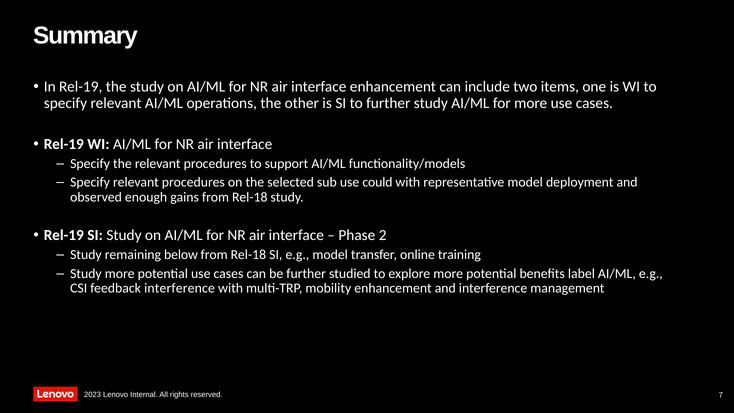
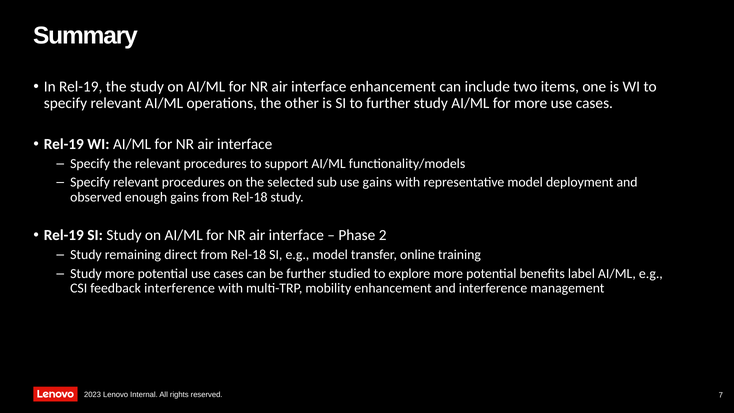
use could: could -> gains (377, 182)
below: below -> direct (181, 255)
